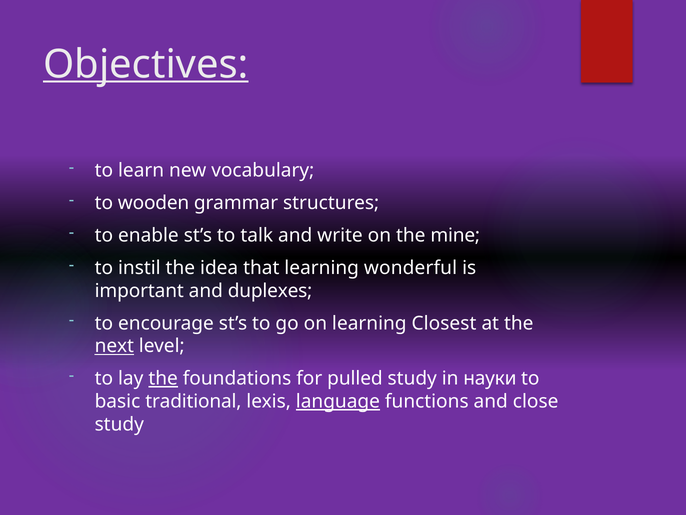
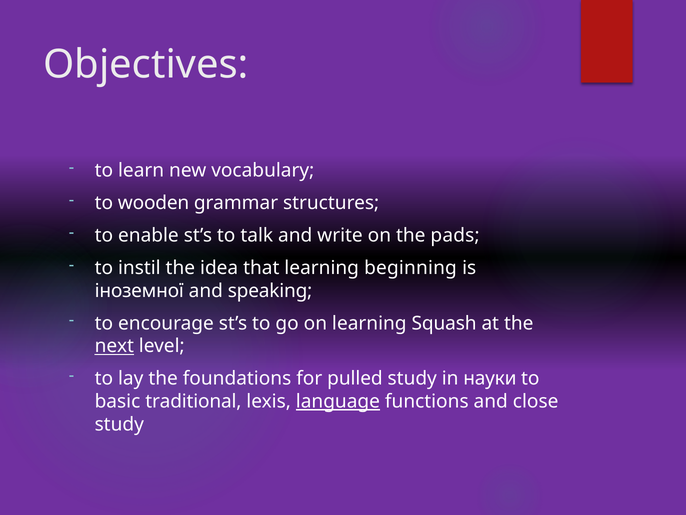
Objectives underline: present -> none (146, 64)
mine: mine -> pads (455, 235)
wonderful: wonderful -> beginning (411, 268)
important: important -> іноземної (139, 290)
duplexes: duplexes -> speaking (270, 290)
Closest: Closest -> Squash (444, 323)
the underline: present -> none (163, 378)
